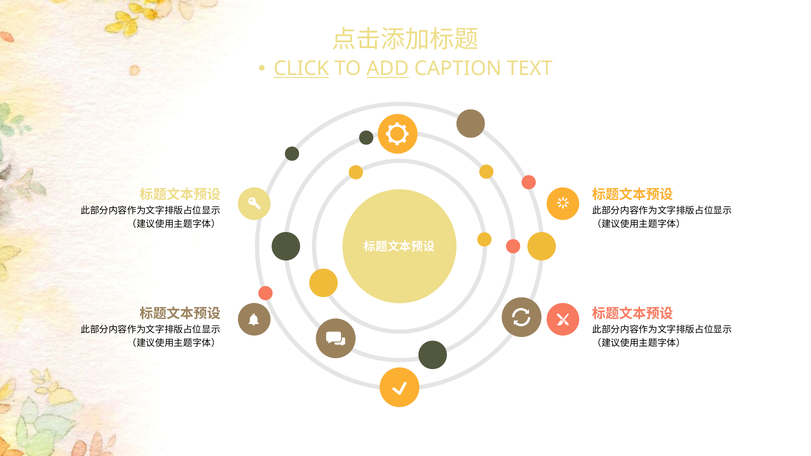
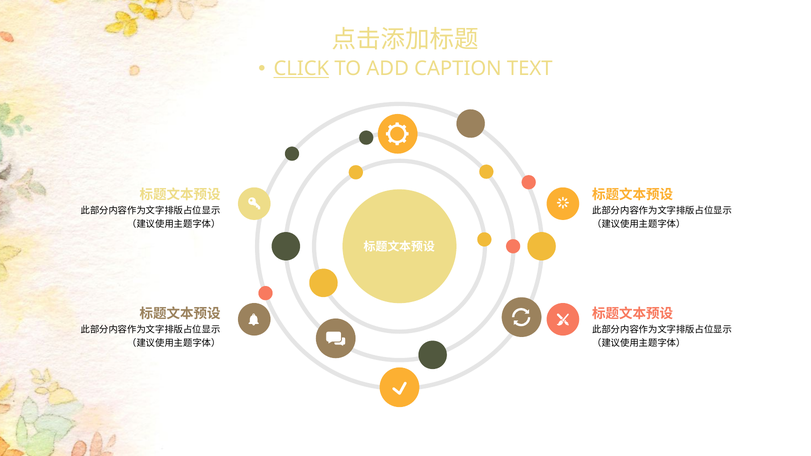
ADD underline: present -> none (388, 69)
